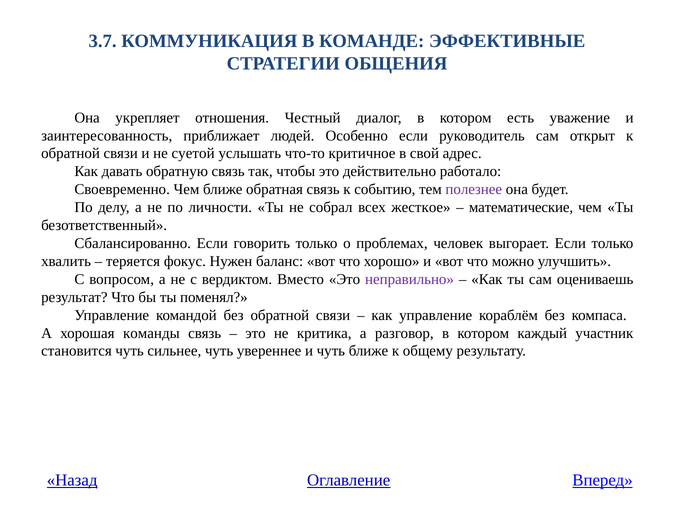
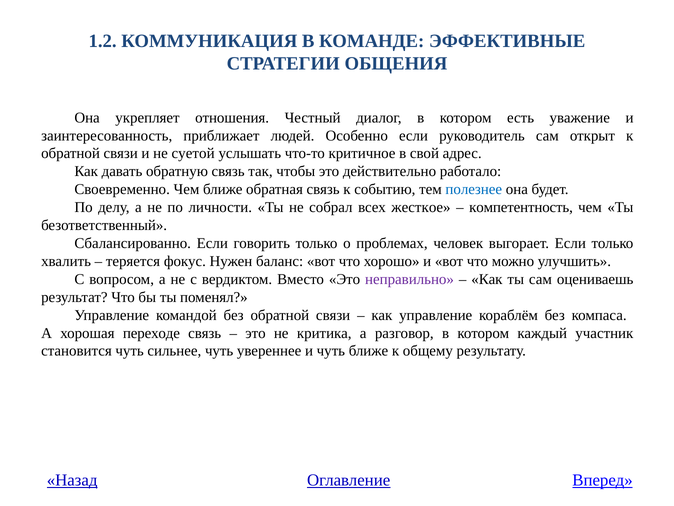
3.7: 3.7 -> 1.2 (103, 41)
полезнее colour: purple -> blue (474, 189)
математические: математические -> компетентность (521, 207)
команды: команды -> переходе (151, 333)
